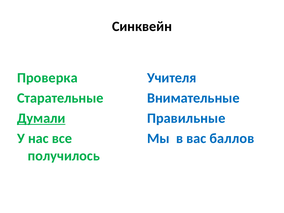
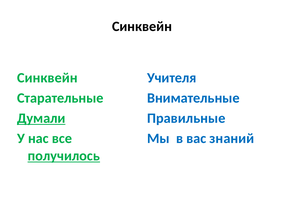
Проверка: Проверка -> Синквейн (47, 78)
баллов: баллов -> знаний (232, 138)
получилось underline: none -> present (64, 156)
